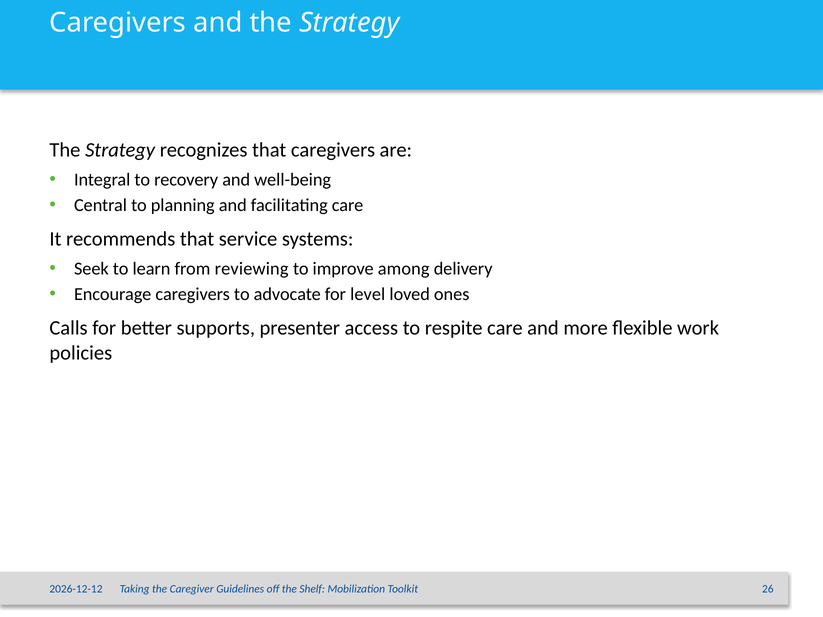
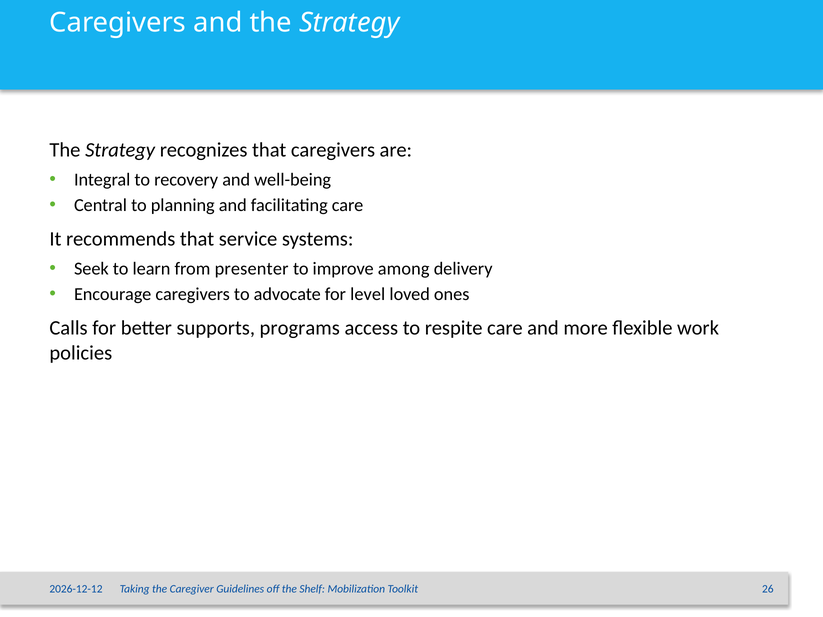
reviewing: reviewing -> presenter (252, 269)
presenter: presenter -> programs (300, 328)
